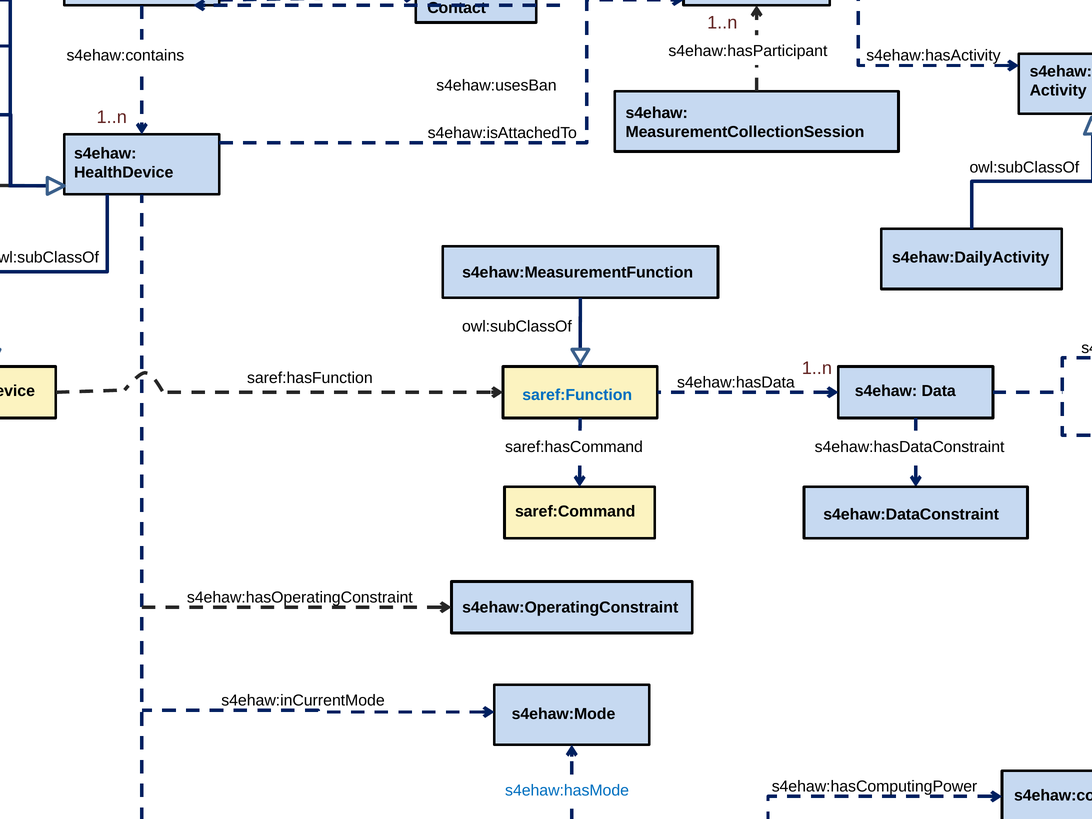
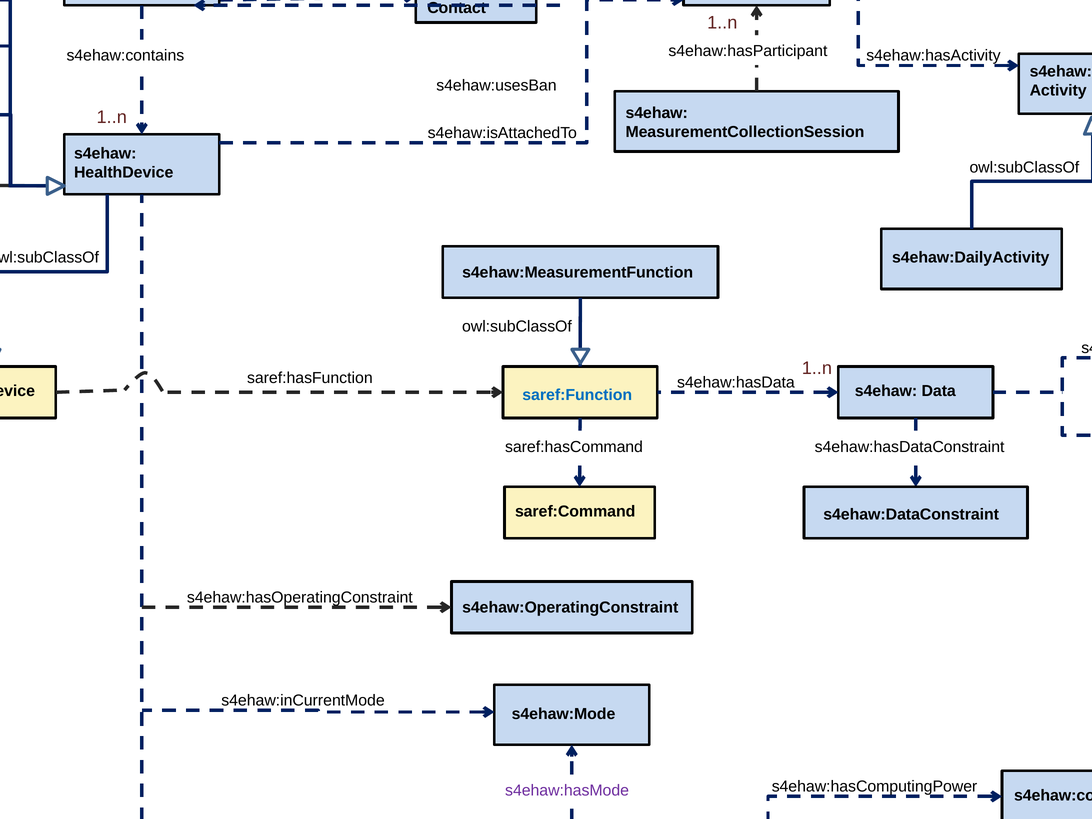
s4ehaw:hasMode colour: blue -> purple (567, 791)
